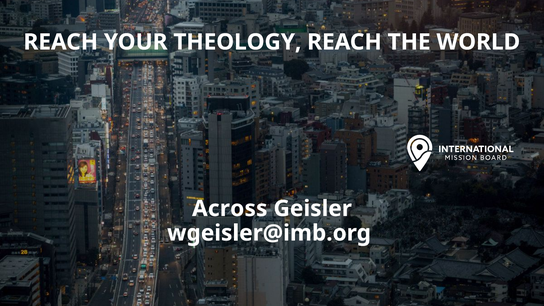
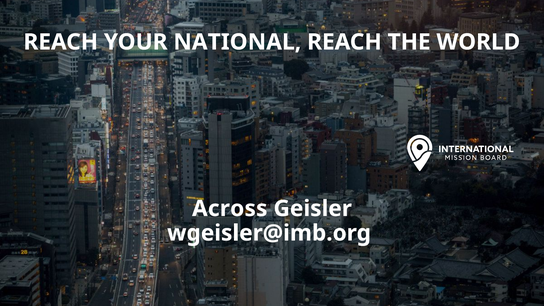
THEOLOGY: THEOLOGY -> NATIONAL (237, 42)
